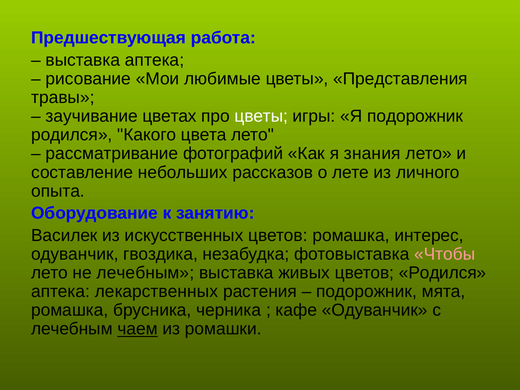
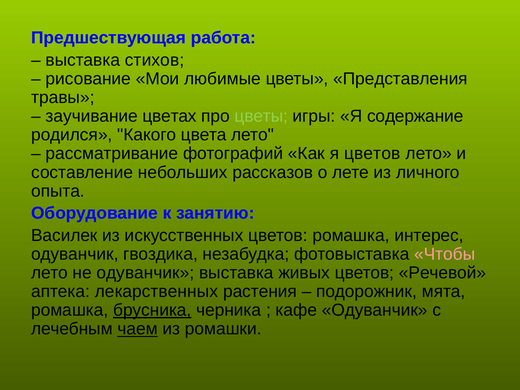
выставка аптека: аптека -> стихов (154, 60)
цветы colour: white -> light green (261, 116)
Я подорожник: подорожник -> содержание (415, 116)
я знания: знания -> цветов (372, 154)
не лечебным: лечебным -> одуванчик (145, 273)
цветов Родился: Родился -> Речевой (443, 273)
брусника underline: none -> present (152, 310)
